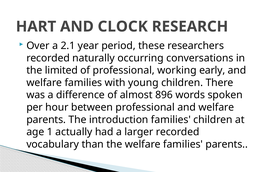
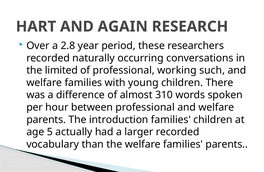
CLOCK: CLOCK -> AGAIN (123, 26)
2.1: 2.1 -> 2.8 (68, 46)
early: early -> such (212, 70)
896: 896 -> 310 (164, 95)
1: 1 -> 5 (50, 132)
